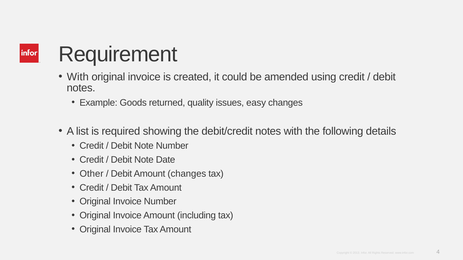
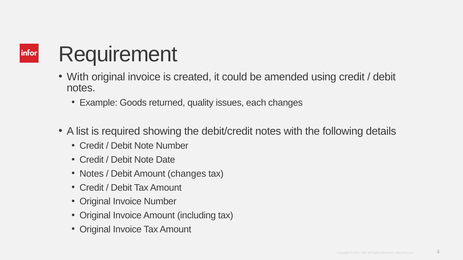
easy: easy -> each (256, 103)
Other: Other -> Notes (92, 174)
